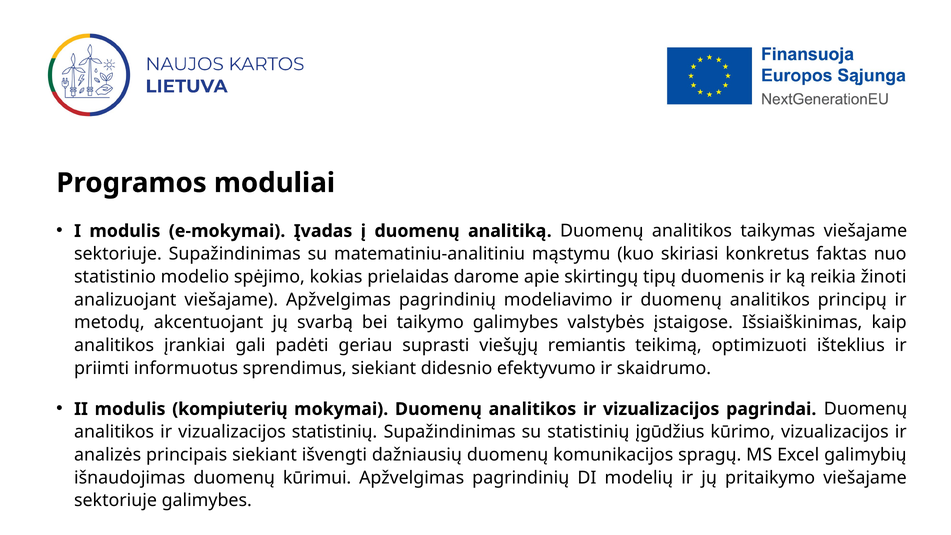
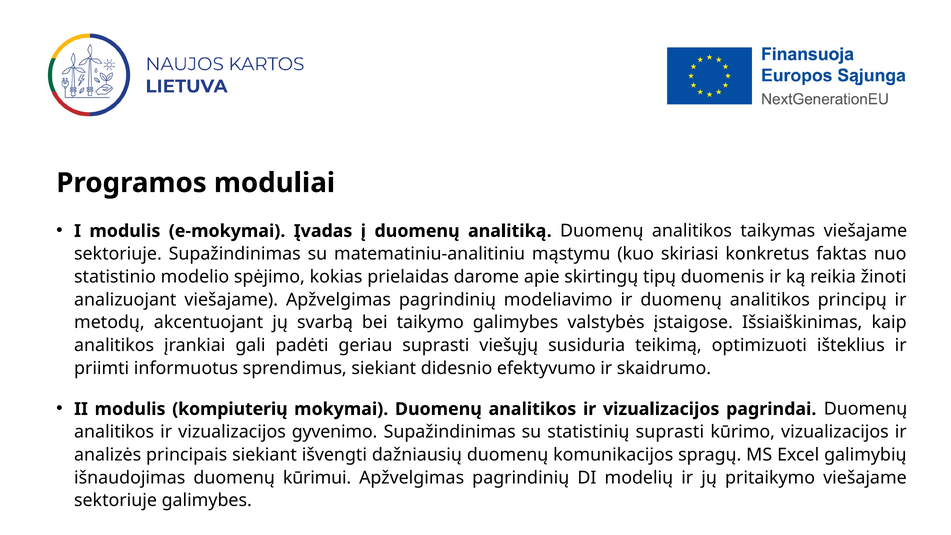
remiantis: remiantis -> susiduria (587, 345)
vizualizacijos statistinių: statistinių -> gyvenimo (335, 432)
statistinių įgūdžius: įgūdžius -> suprasti (670, 432)
